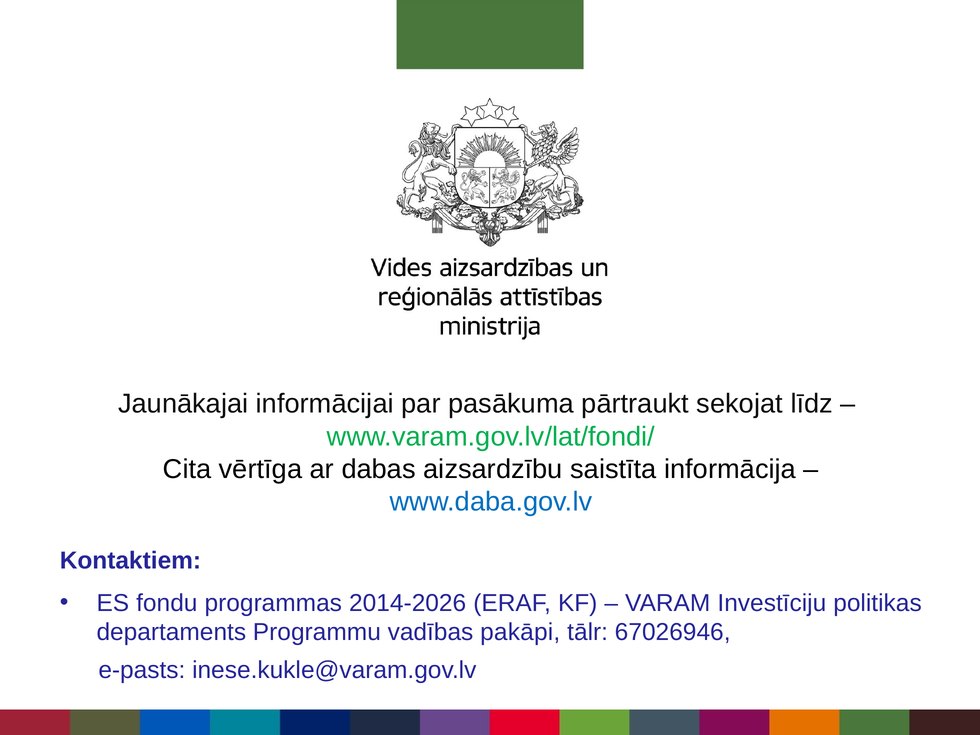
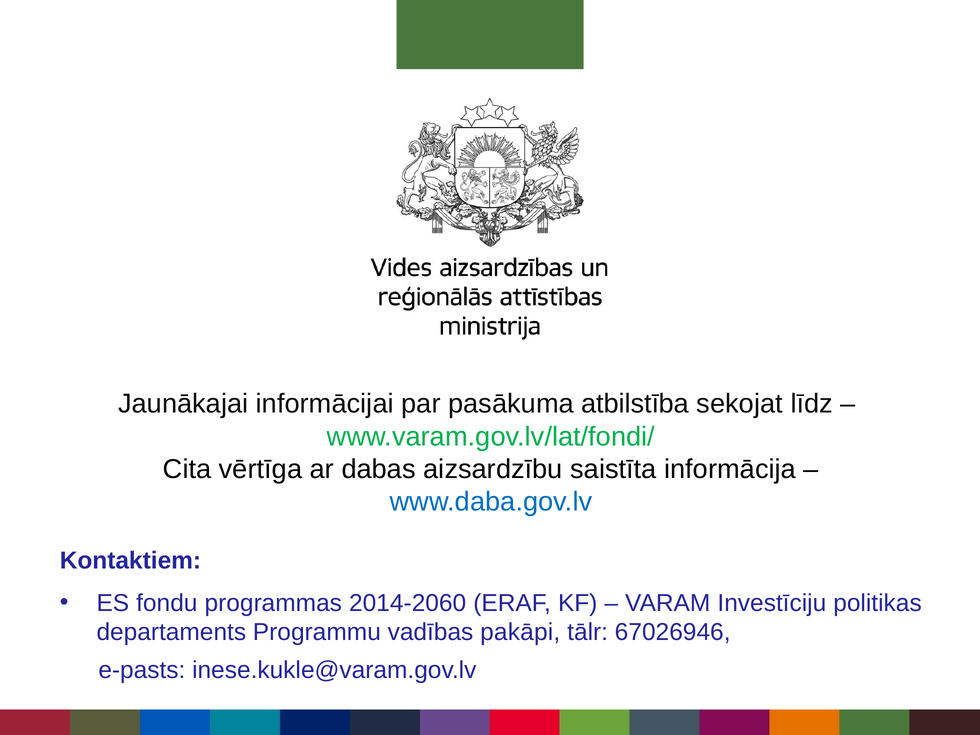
pārtraukt: pārtraukt -> atbilstība (635, 404)
2014-2026: 2014-2026 -> 2014-2060 (408, 603)
